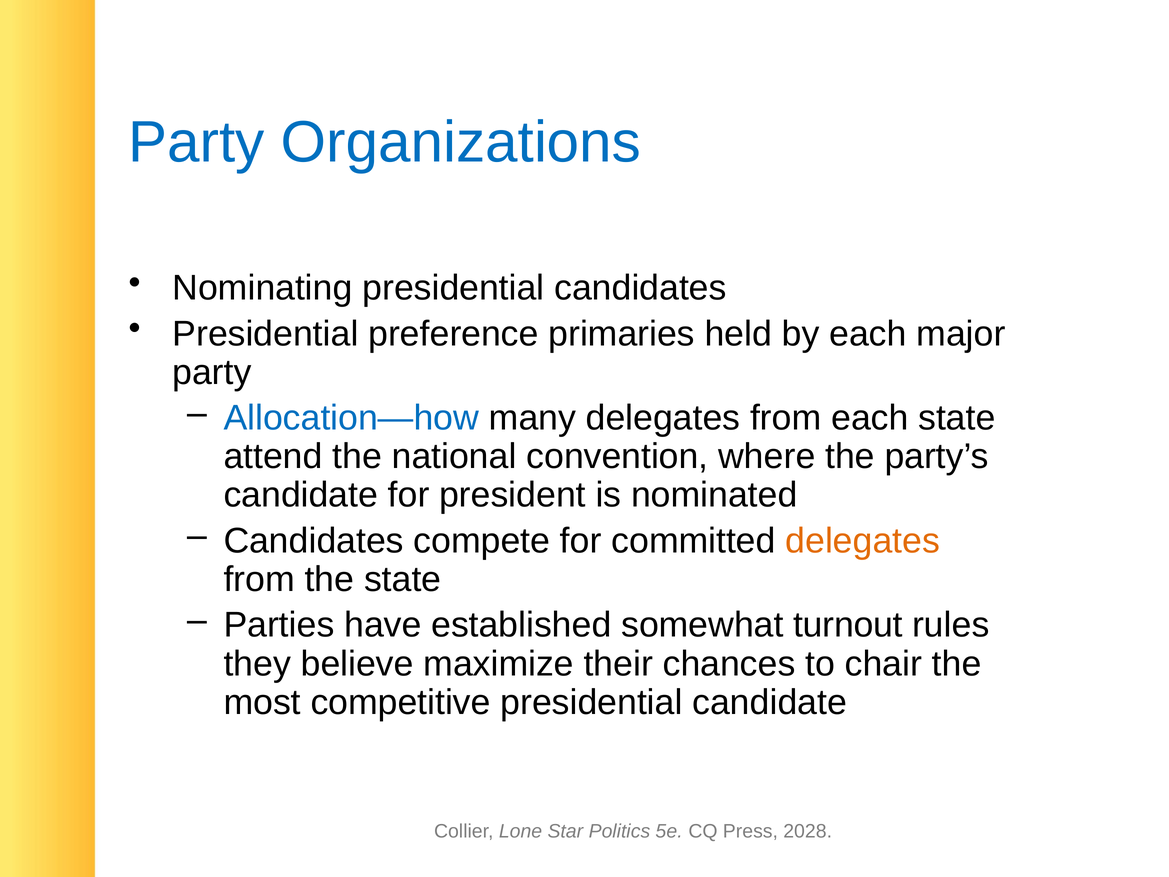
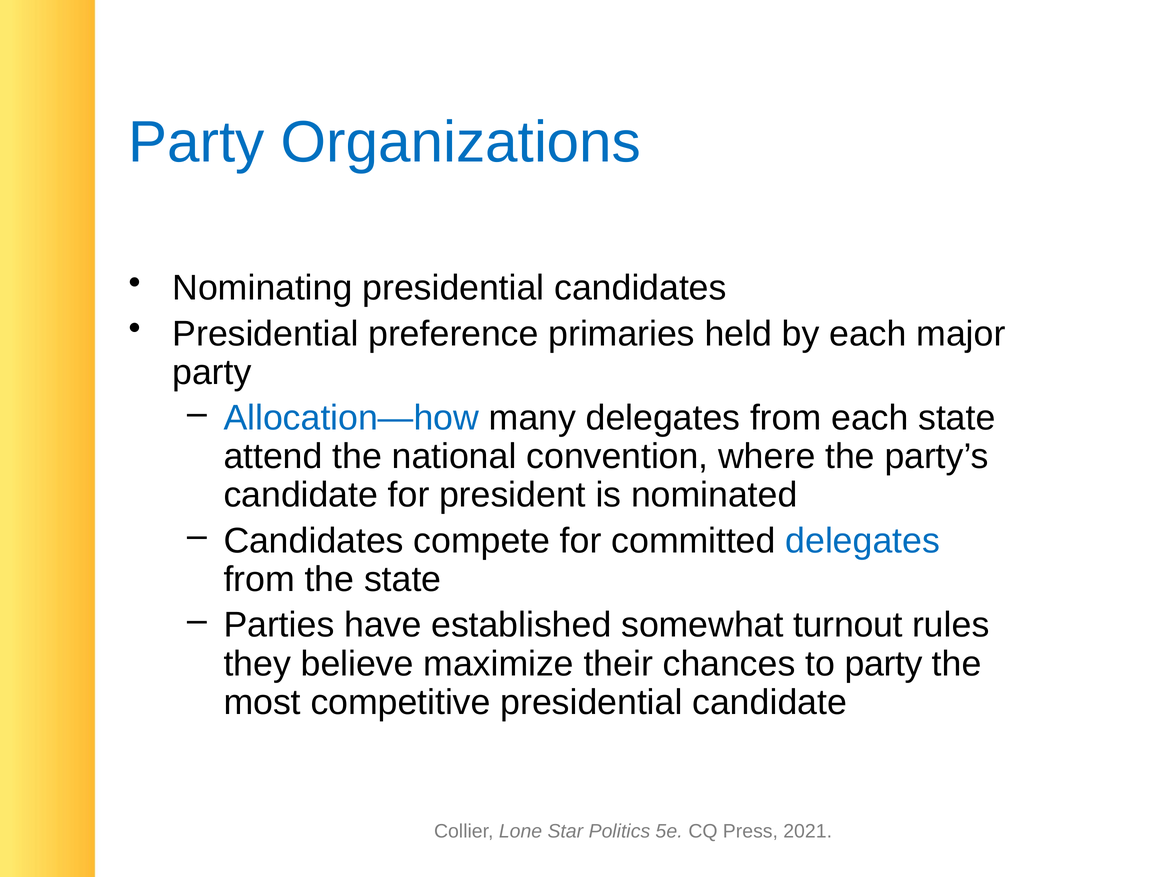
delegates colour: orange -> blue (863, 541)
to chair: chair -> party (884, 664)
2028: 2028 -> 2021 (808, 831)
